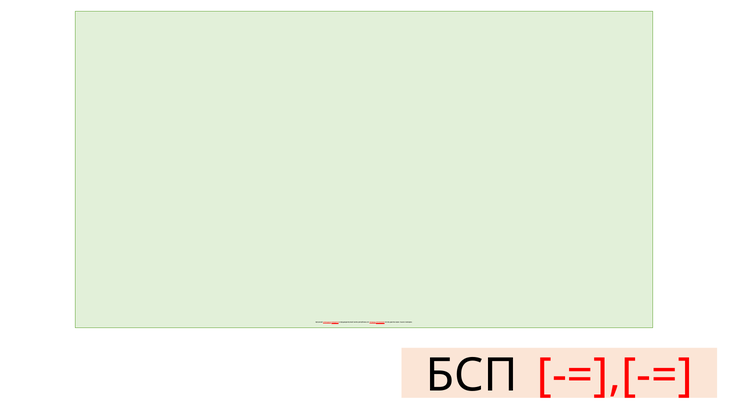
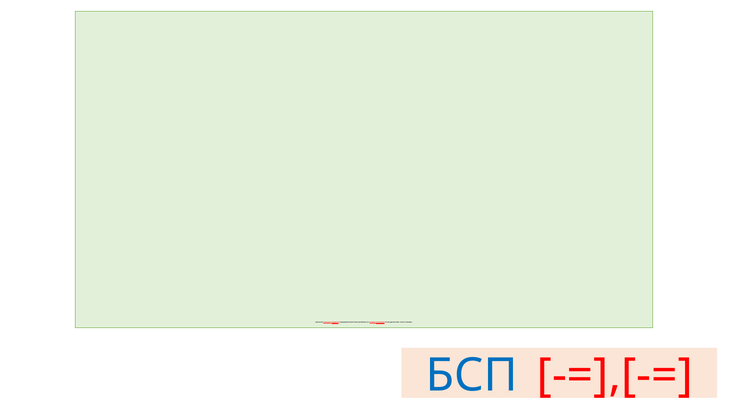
БСП colour: black -> blue (472, 375)
